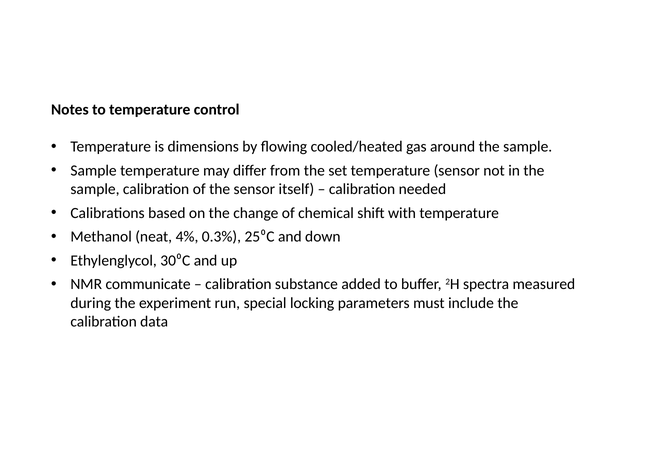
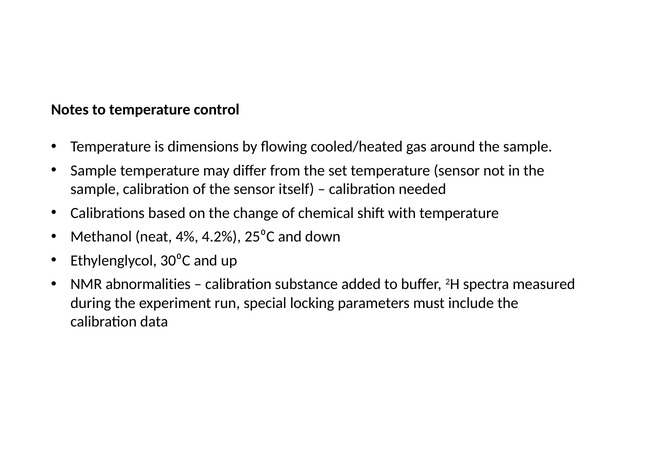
0.3%: 0.3% -> 4.2% (221, 237)
communicate: communicate -> abnormalities (148, 284)
